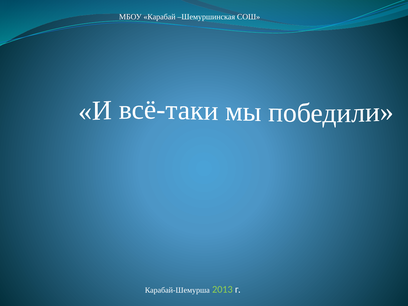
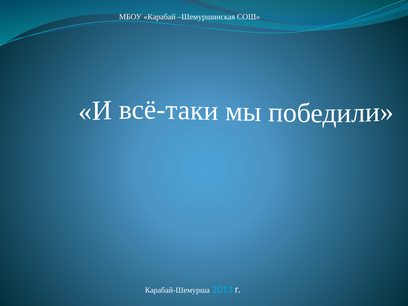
2013 colour: light green -> light blue (222, 289)
